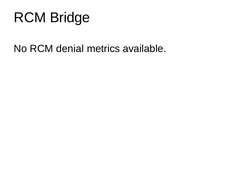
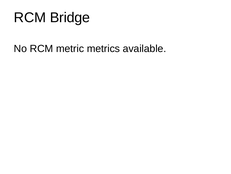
denial: denial -> metric (70, 48)
